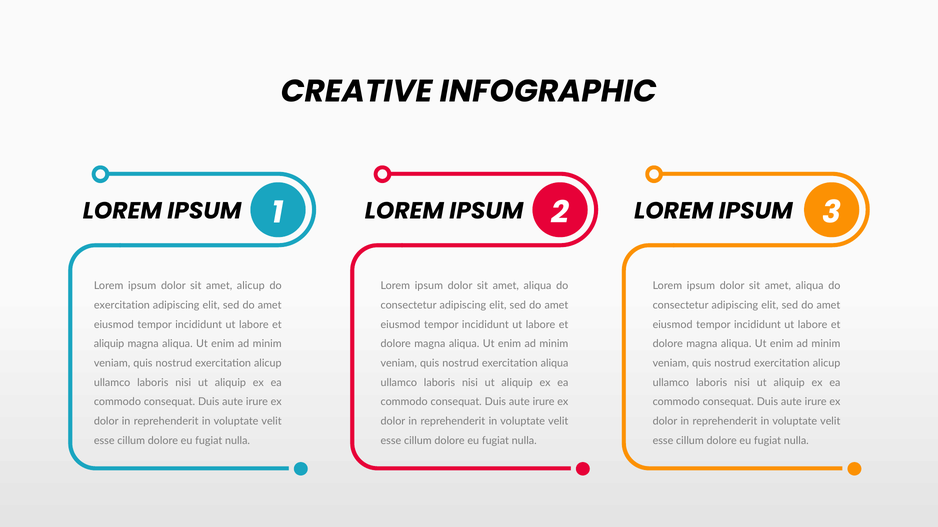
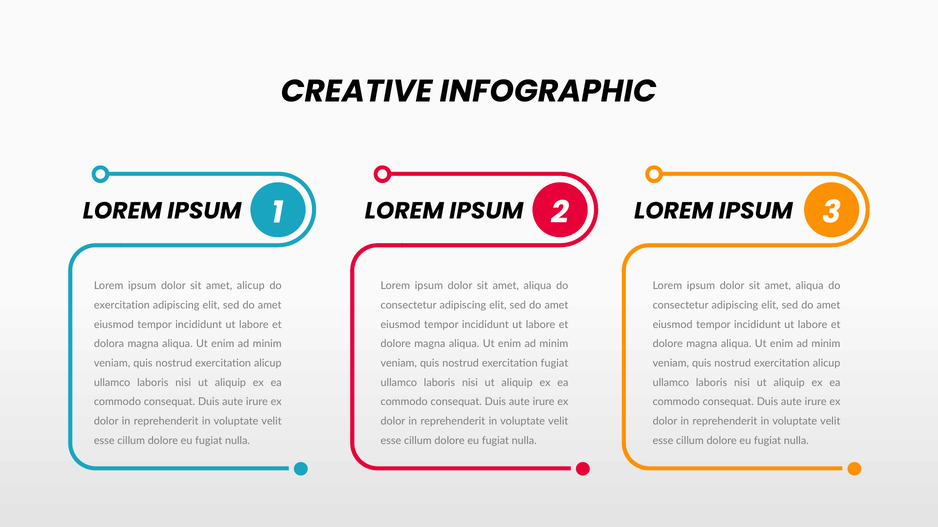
aliquip: aliquip -> dolora (109, 344)
exercitation aliqua: aliqua -> fugiat (554, 364)
